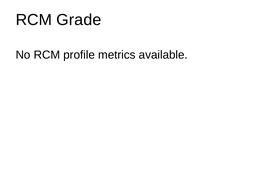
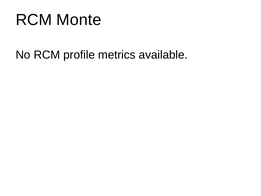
Grade: Grade -> Monte (79, 20)
